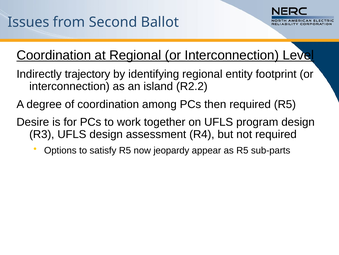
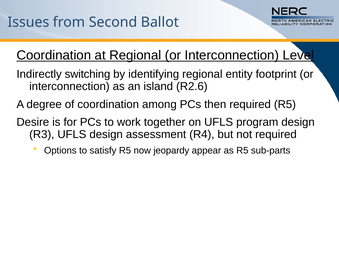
trajectory: trajectory -> switching (88, 74)
R2.2: R2.2 -> R2.6 (192, 86)
